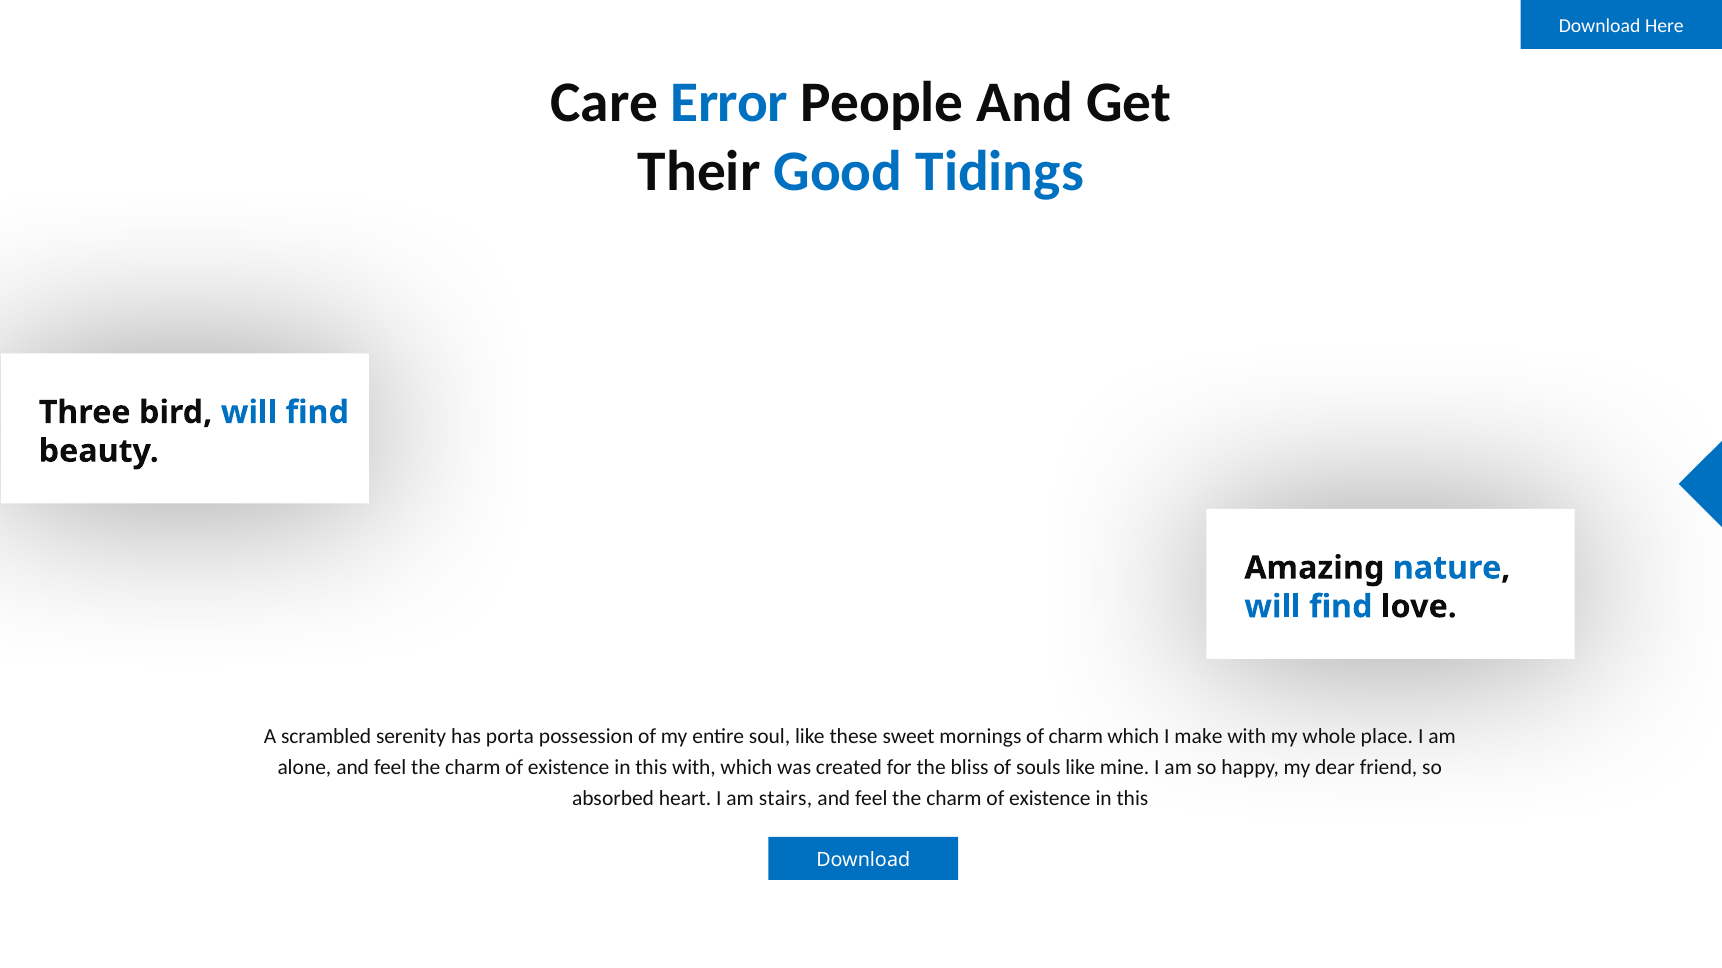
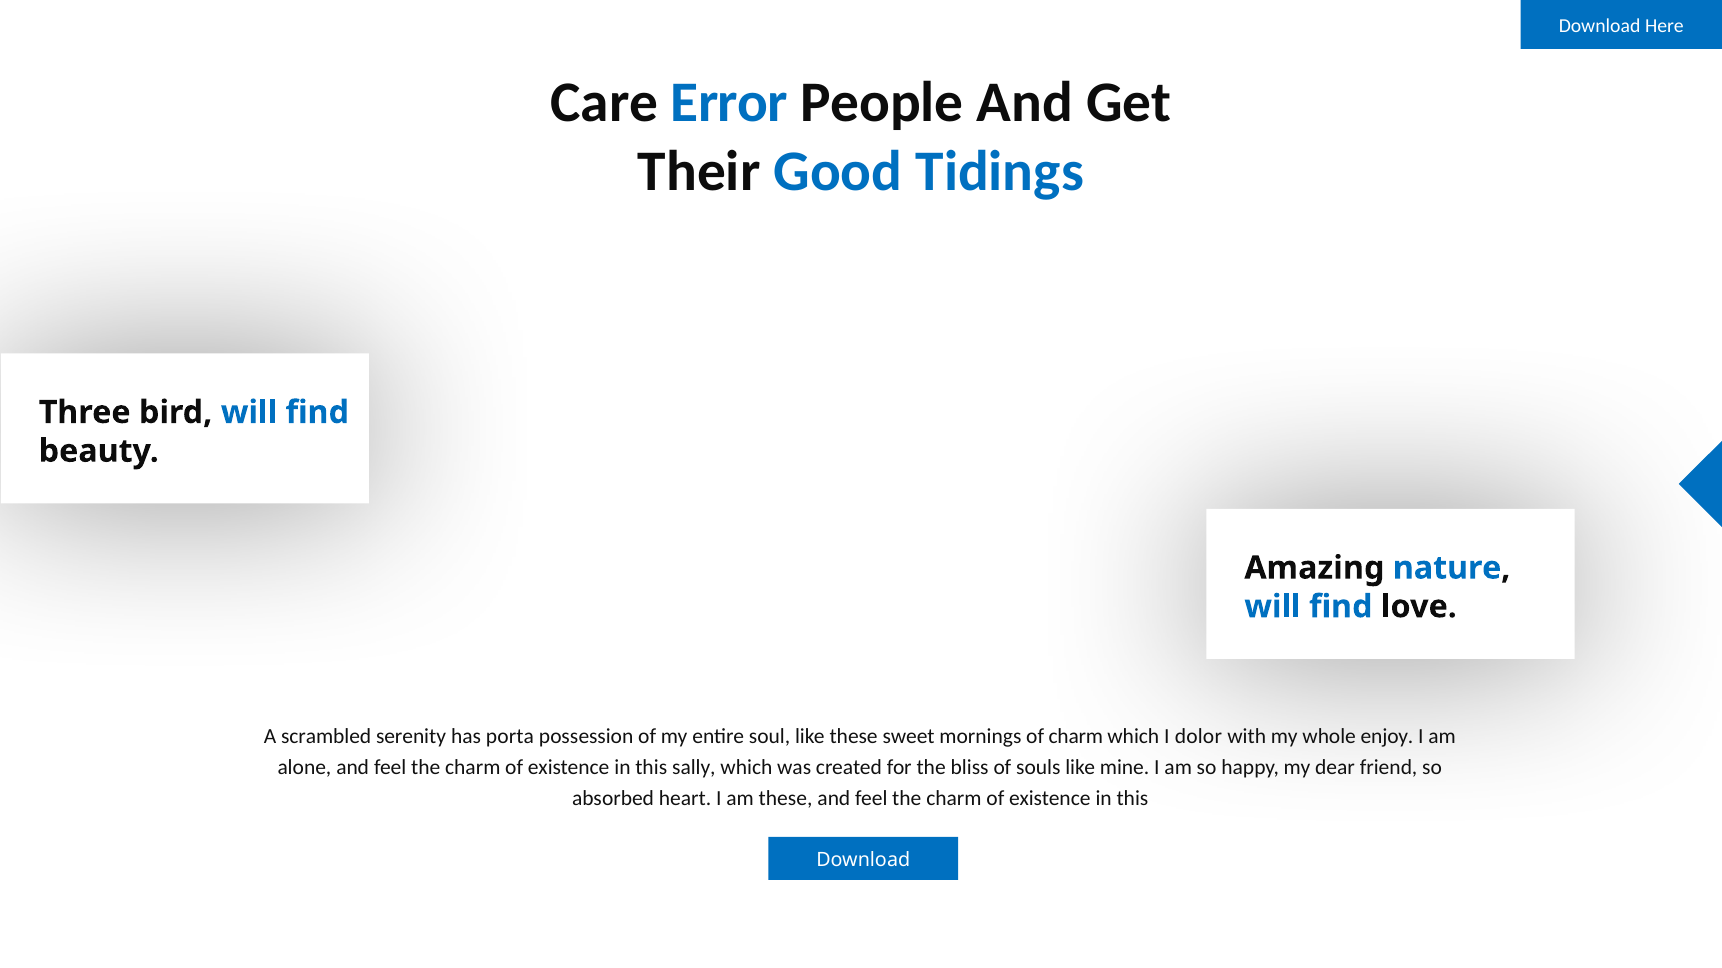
make: make -> dolor (1198, 737)
place: place -> enjoy (1387, 737)
this with: with -> sally (694, 768)
am stairs: stairs -> these (786, 799)
